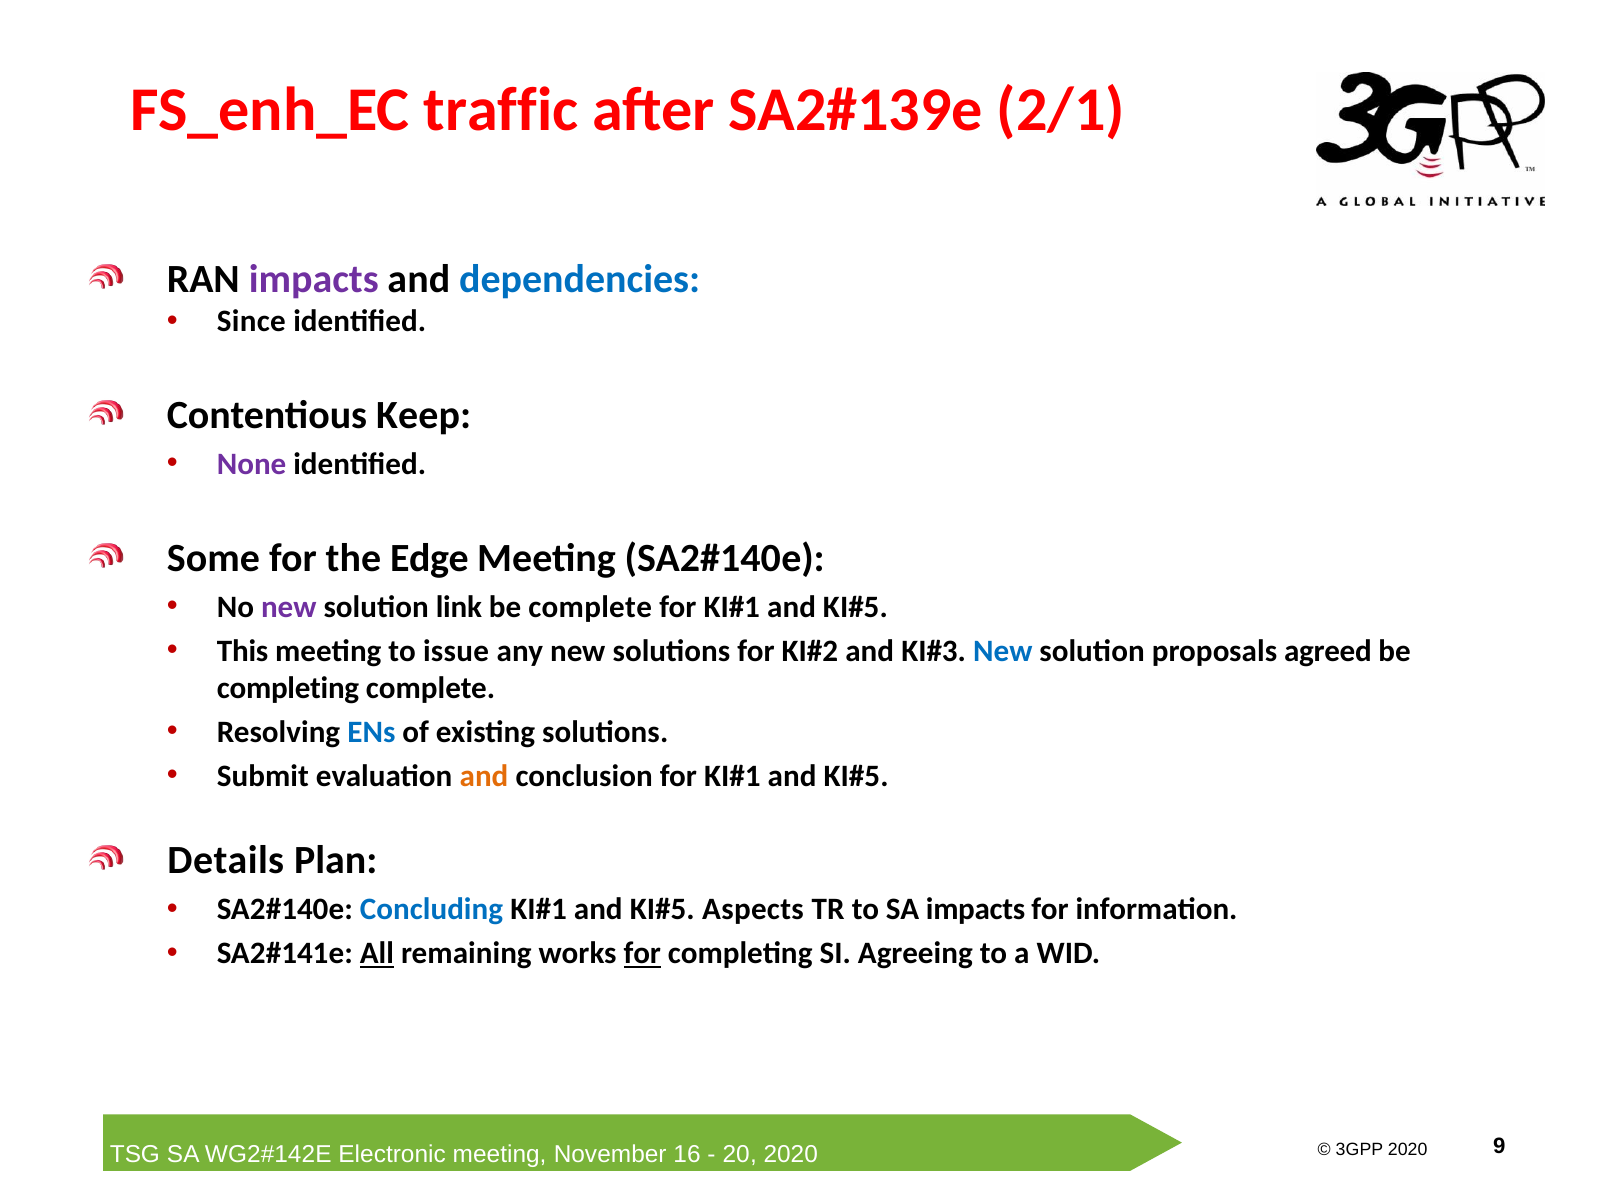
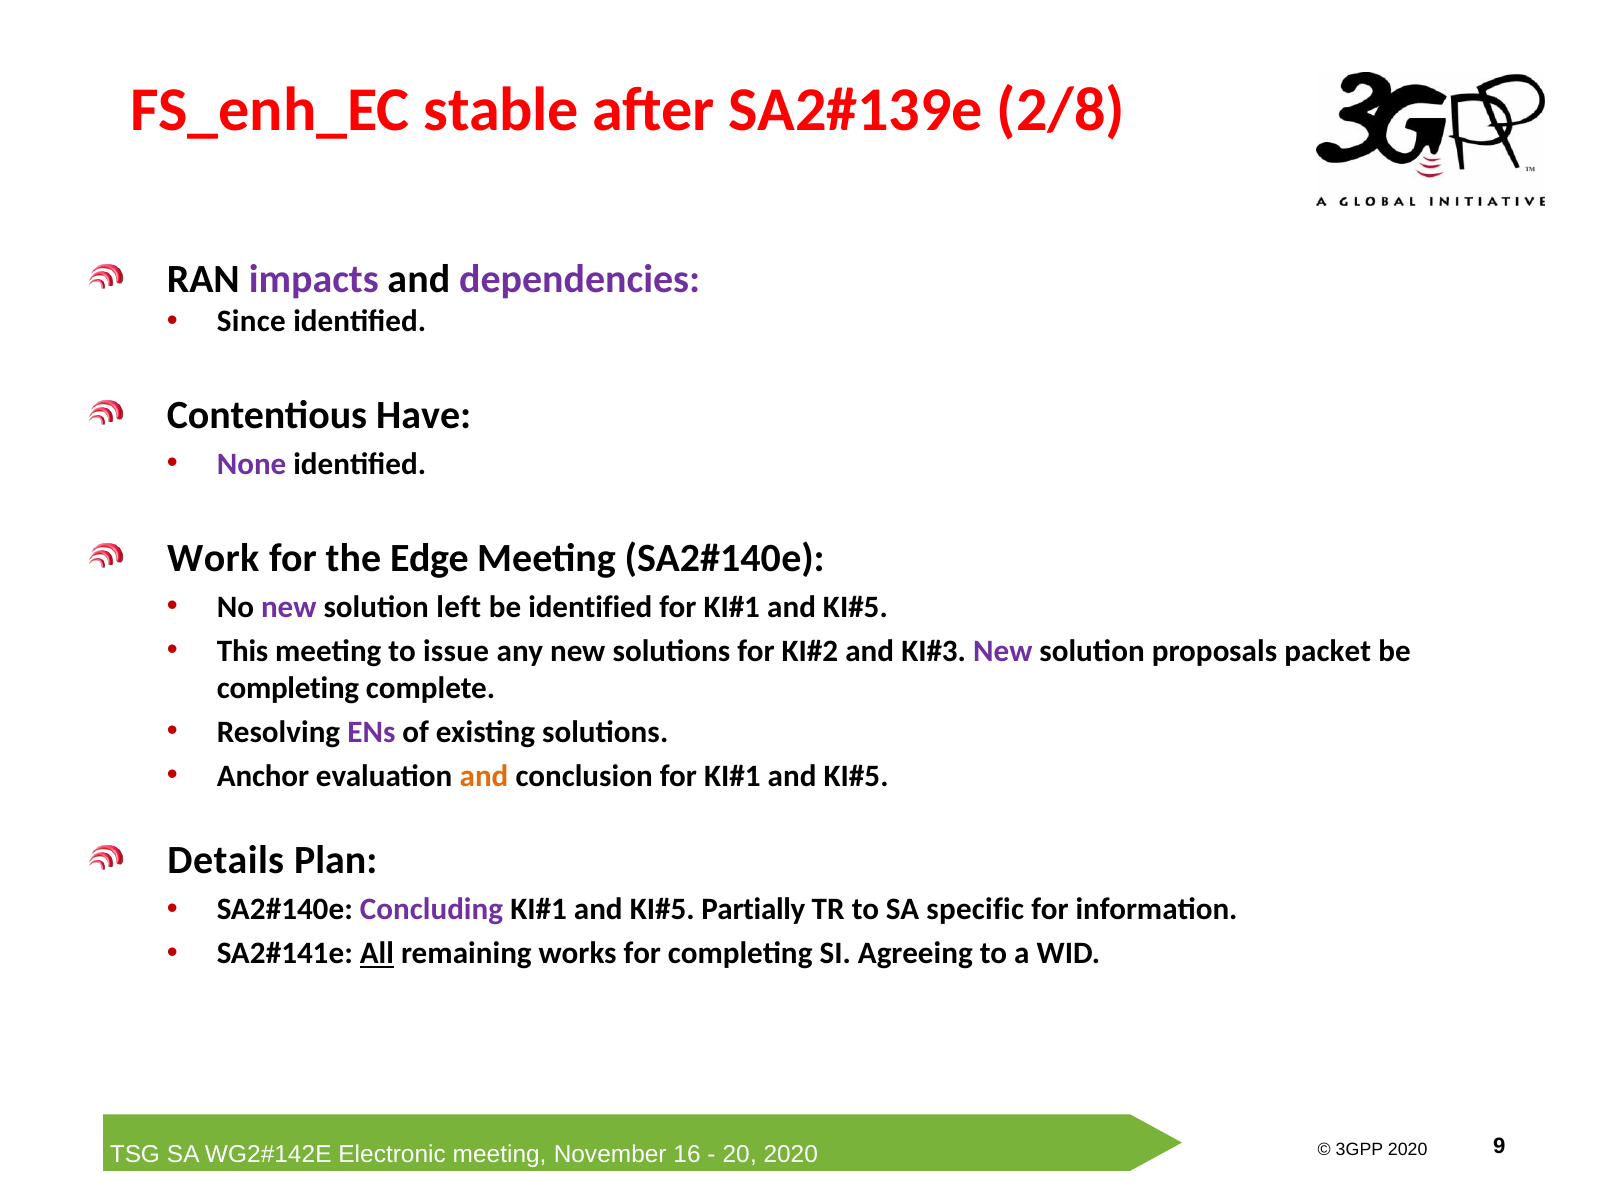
traffic: traffic -> stable (501, 110)
2/1: 2/1 -> 2/8 (1061, 110)
dependencies colour: blue -> purple (580, 280)
Keep: Keep -> Have (424, 416)
Some: Some -> Work (213, 558)
link: link -> left (459, 607)
be complete: complete -> identified (590, 607)
New colour: blue -> purple (1003, 651)
agreed: agreed -> packet (1328, 651)
ENs colour: blue -> purple (371, 732)
Submit: Submit -> Anchor (263, 776)
Concluding colour: blue -> purple (431, 910)
Aspects: Aspects -> Partially (753, 910)
SA impacts: impacts -> specific (975, 910)
for underline: present -> none (642, 954)
